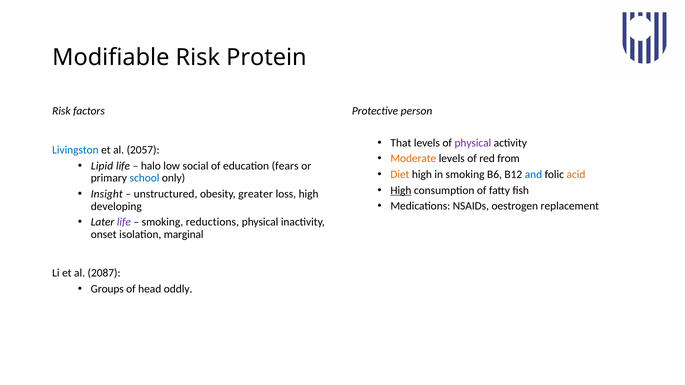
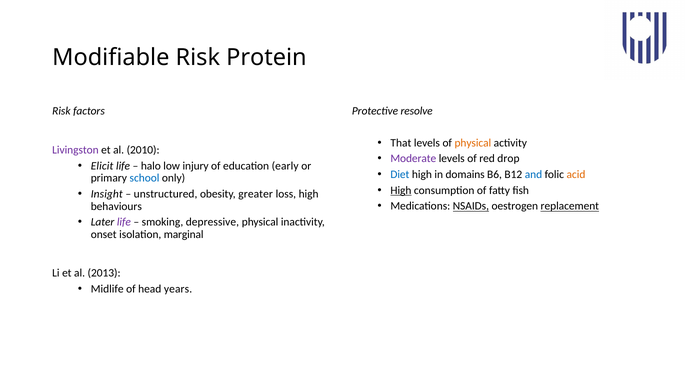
person: person -> resolve (417, 111)
physical colour: purple -> orange (473, 143)
Livingston colour: blue -> purple (75, 150)
2057: 2057 -> 2010 (143, 150)
Moderate colour: orange -> purple (413, 159)
from: from -> drop (508, 159)
Lipid: Lipid -> Elicit (102, 166)
social: social -> injury (196, 166)
fears: fears -> early (285, 166)
Diet colour: orange -> blue (400, 175)
in smoking: smoking -> domains (465, 175)
NSAIDs underline: none -> present (471, 206)
replacement underline: none -> present (570, 206)
developing: developing -> behaviours (116, 206)
reductions: reductions -> depressive (212, 222)
2087: 2087 -> 2013 (104, 273)
Groups: Groups -> Midlife (107, 289)
oddly: oddly -> years (178, 289)
